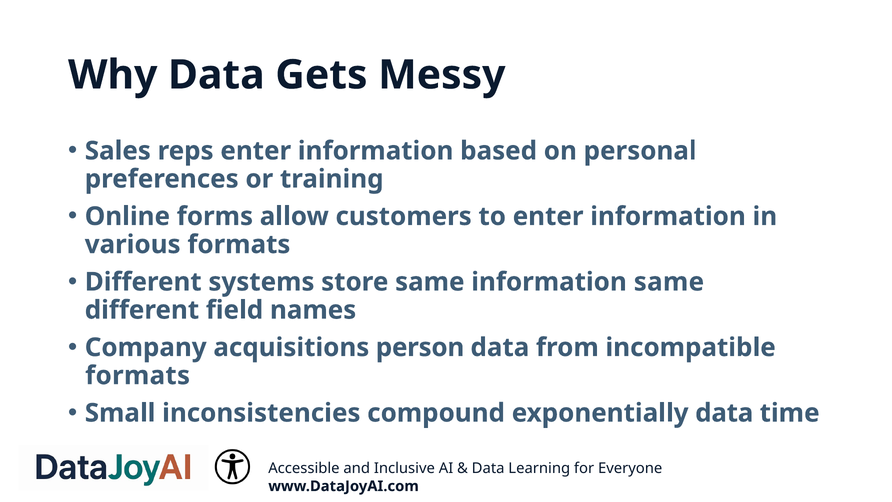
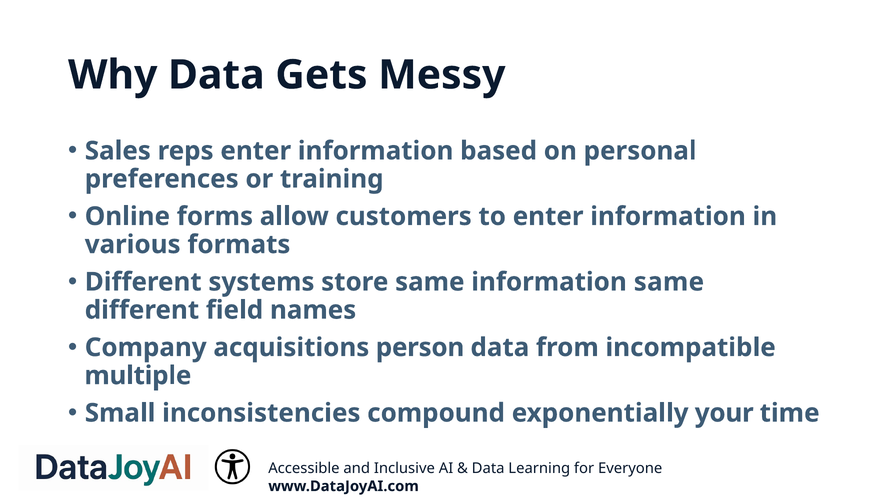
formats: formats -> multiple (138, 375)
exponentially data: data -> your (724, 413)
